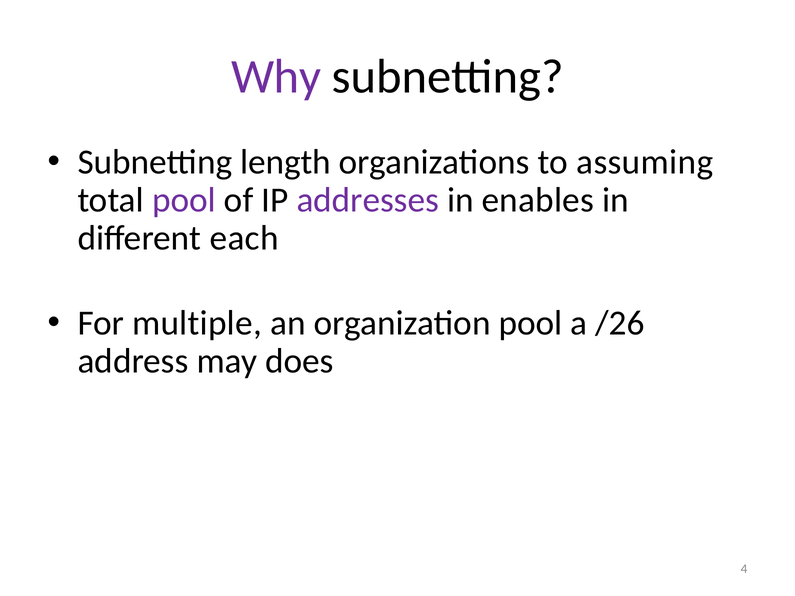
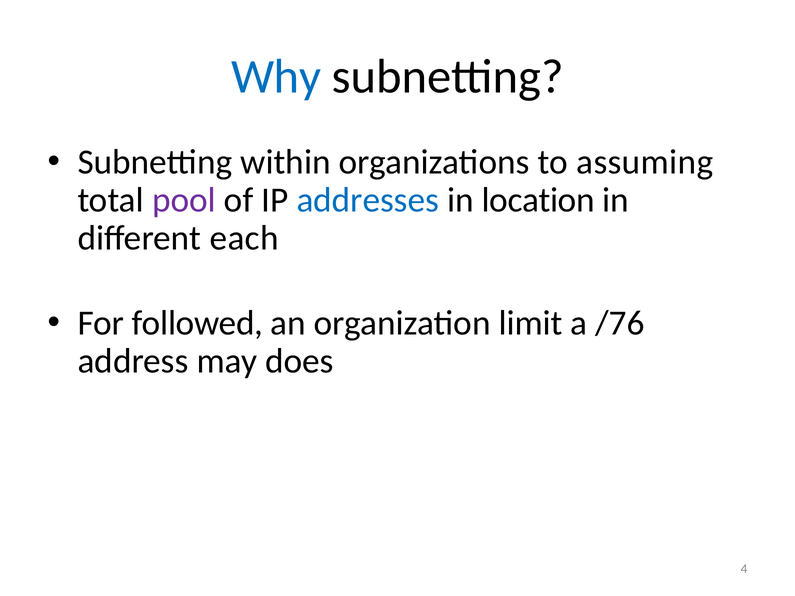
Why colour: purple -> blue (276, 77)
length: length -> within (285, 162)
addresses colour: purple -> blue (368, 200)
enables: enables -> location (538, 200)
multiple: multiple -> followed (197, 323)
organization pool: pool -> limit (531, 323)
/26: /26 -> /76 (620, 323)
